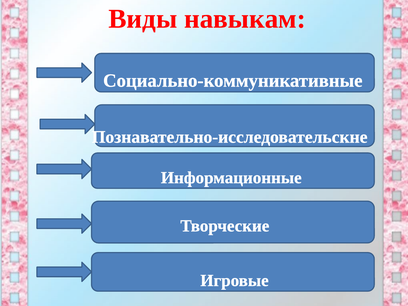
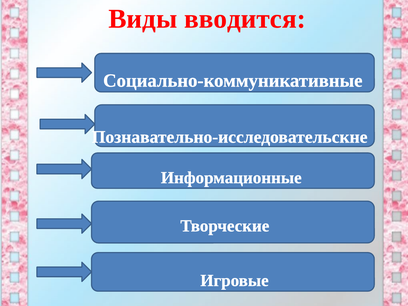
навыкам: навыкам -> вводится (245, 19)
